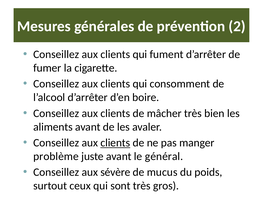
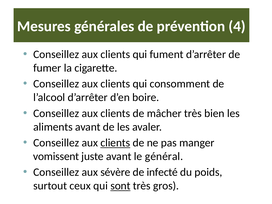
2: 2 -> 4 (237, 26)
problème: problème -> vomissent (56, 156)
mucus: mucus -> infecté (162, 172)
sont underline: none -> present (120, 186)
